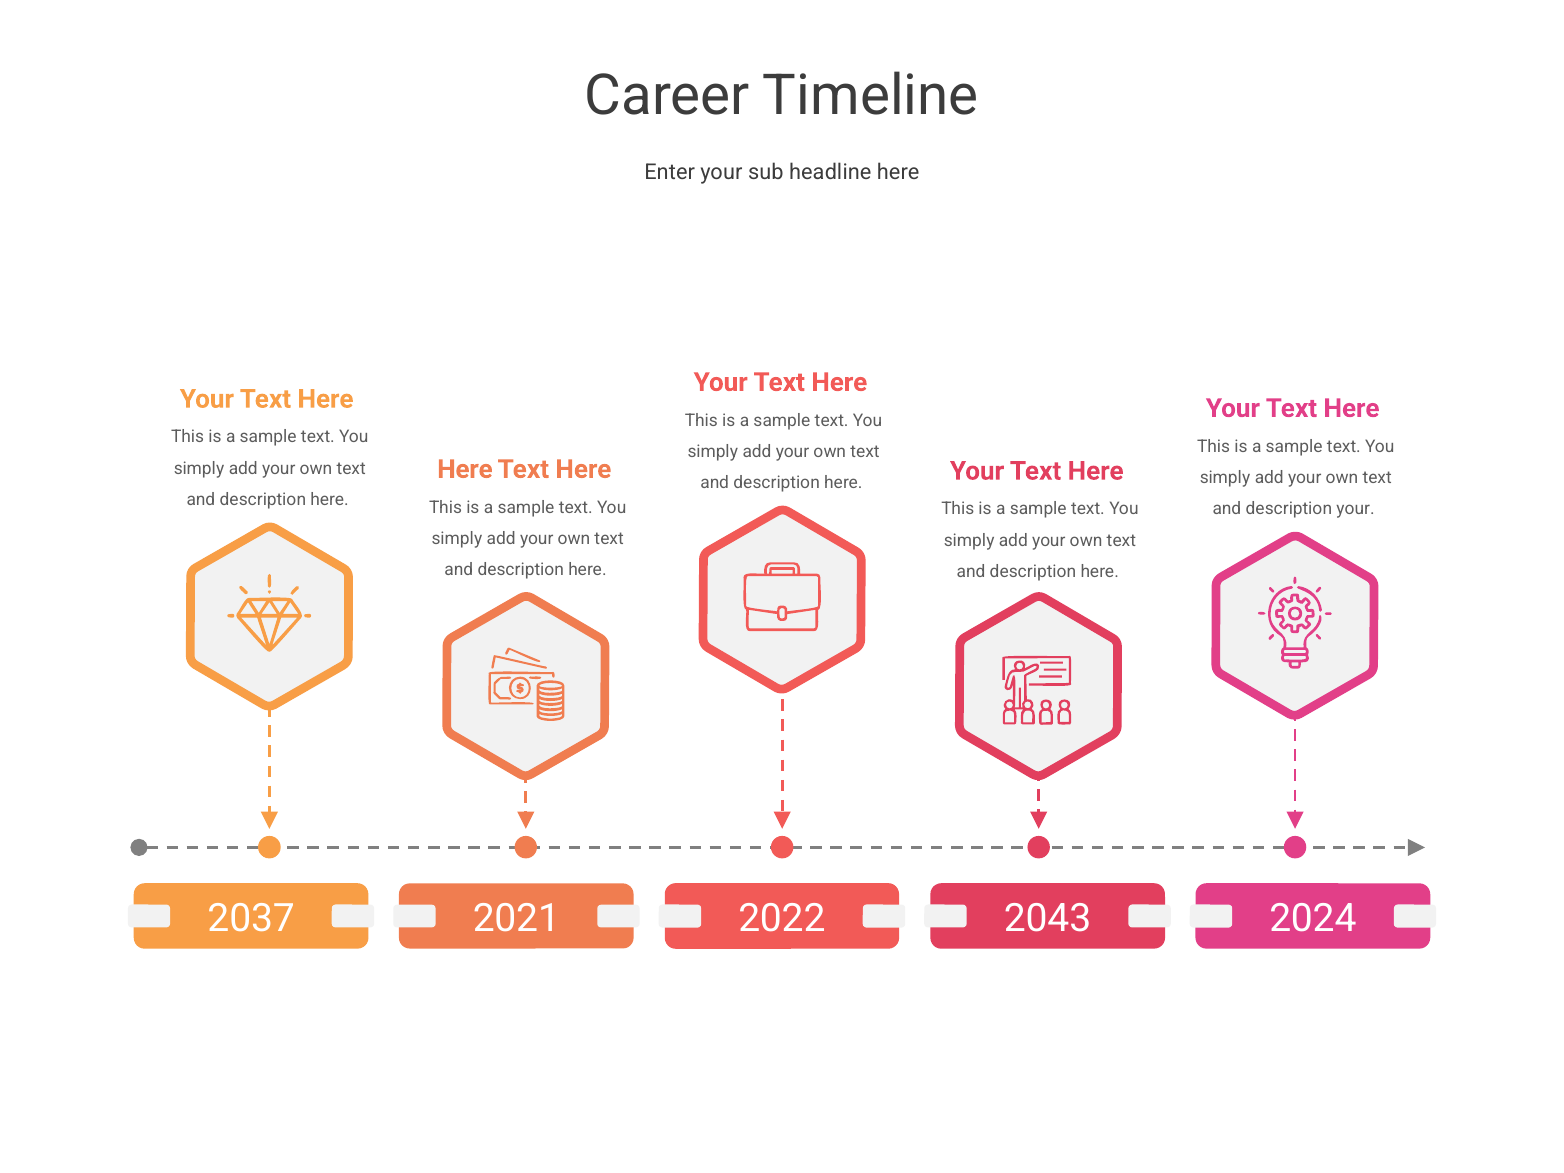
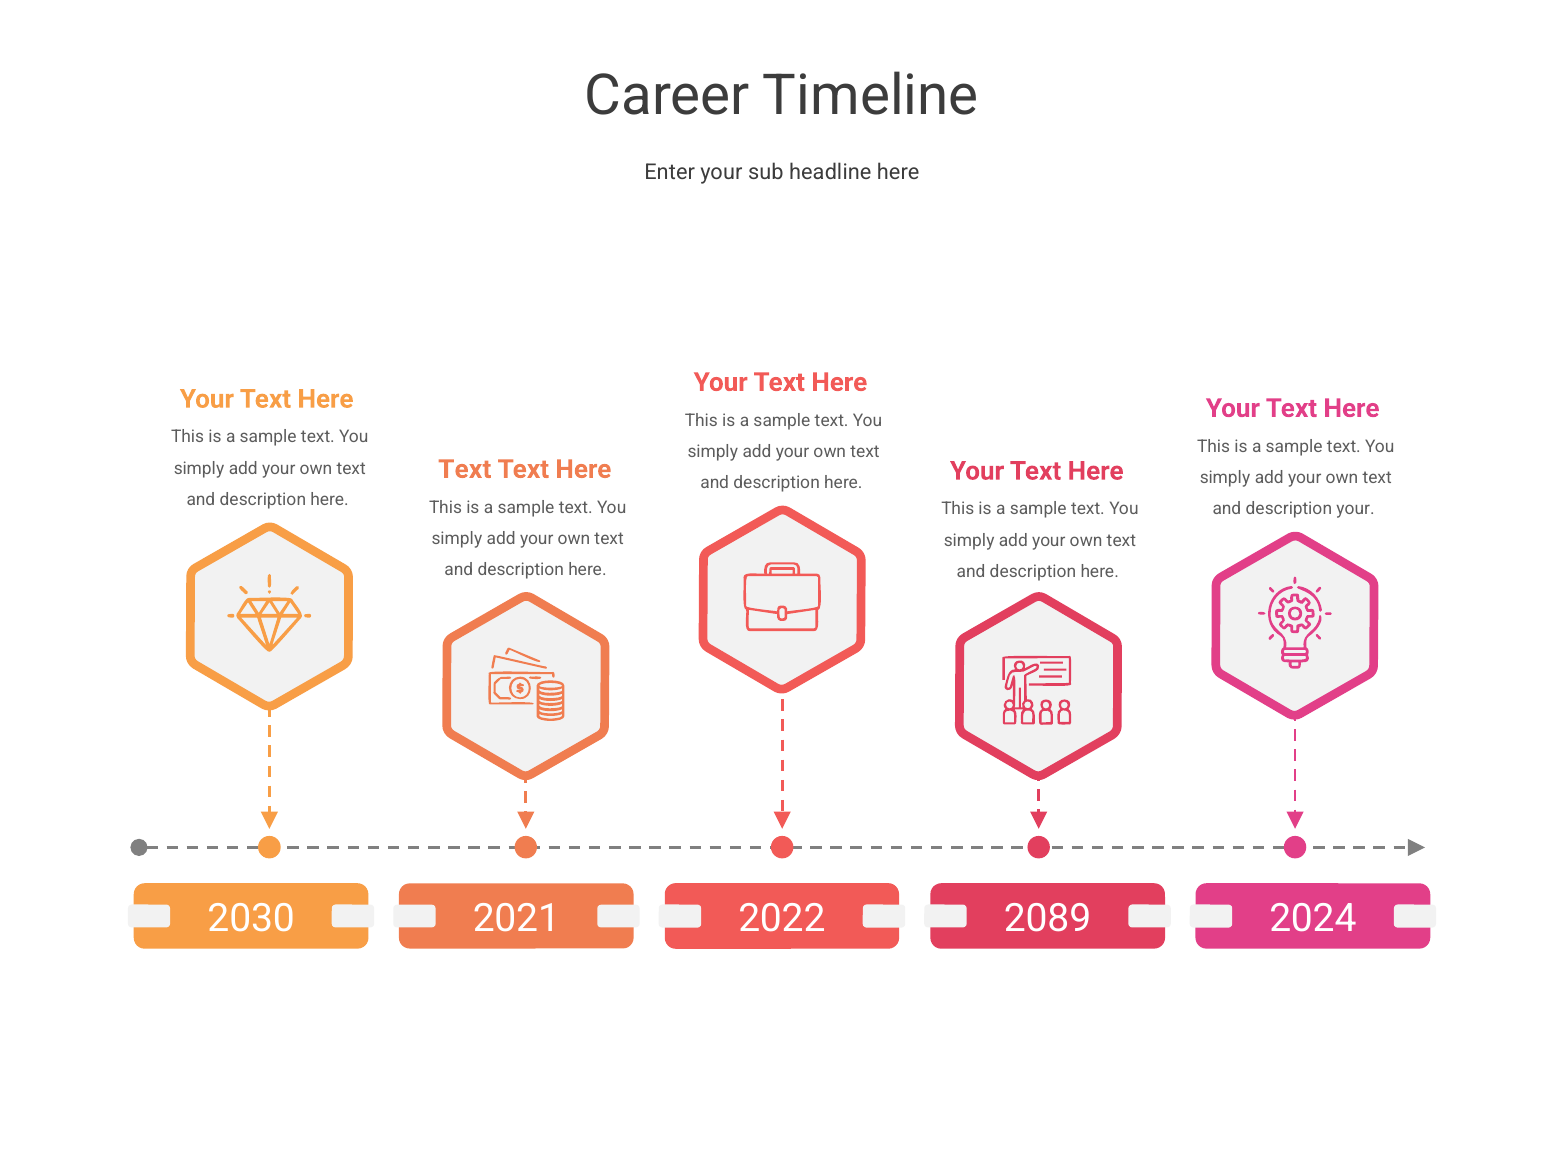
Here: Here -> Text (465, 469)
2037: 2037 -> 2030 (251, 919)
2043: 2043 -> 2089 (1048, 919)
